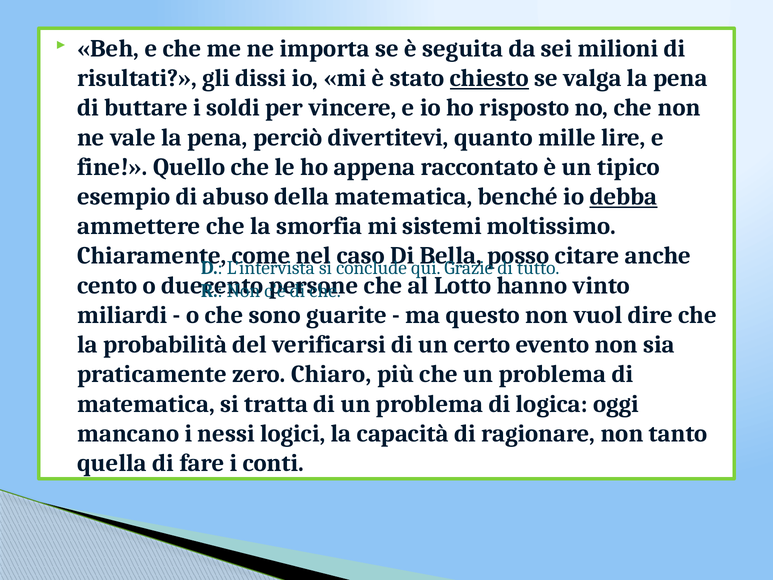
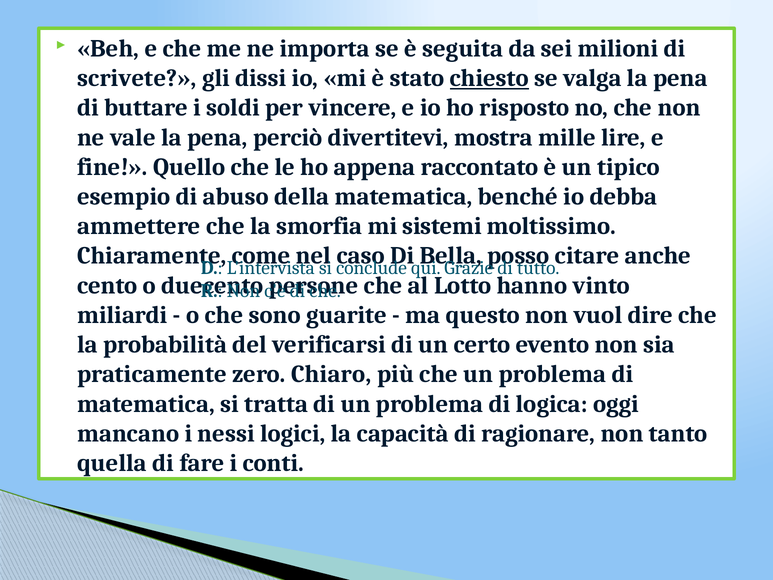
risultati: risultati -> scrivete (137, 78)
quanto: quanto -> mostra (493, 137)
debba underline: present -> none (623, 197)
